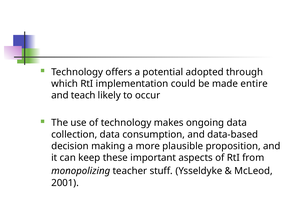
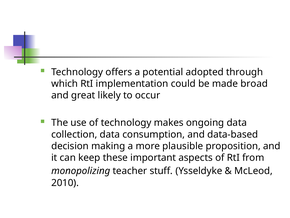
entire: entire -> broad (254, 84)
teach: teach -> great (83, 95)
2001: 2001 -> 2010 (65, 182)
